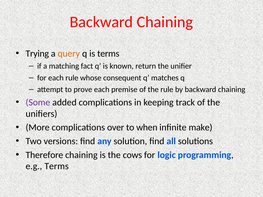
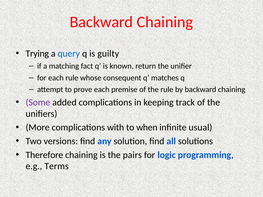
query colour: orange -> blue (69, 54)
is terms: terms -> guilty (108, 54)
over: over -> with (116, 128)
make: make -> usual (200, 128)
cows: cows -> pairs (132, 155)
